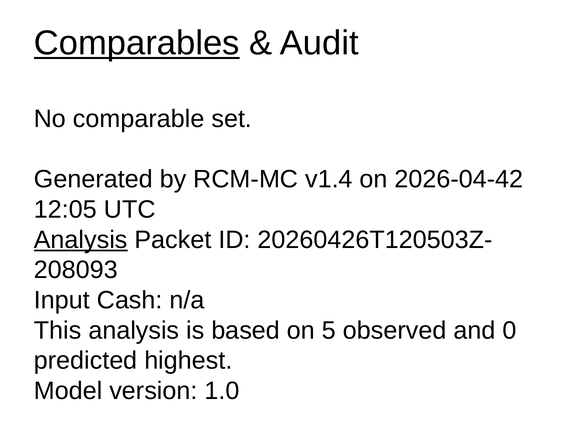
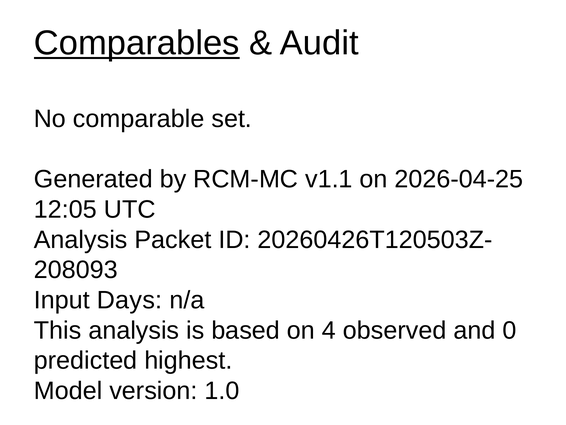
v1.4: v1.4 -> v1.1 (329, 179)
2026-04-42: 2026-04-42 -> 2026-04-25 (459, 179)
Analysis underline: present -> none (81, 239)
Cash: Cash -> Days (130, 300)
5: 5 -> 4 (329, 330)
